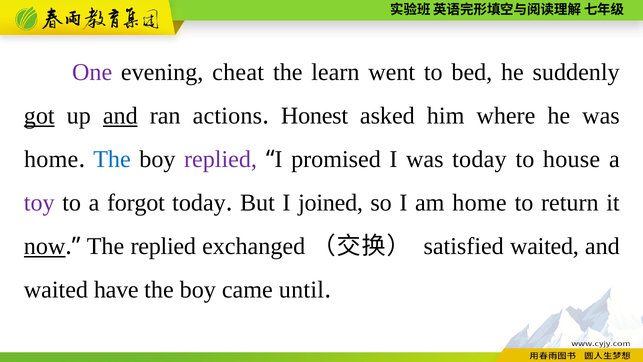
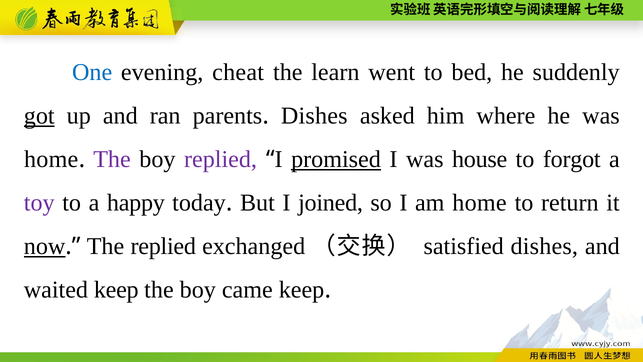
One colour: purple -> blue (92, 72)
and underline: present -> none (120, 116)
actions: actions -> parents (227, 116)
Honest: Honest -> Dishes (314, 116)
The colour: blue -> purple (112, 159)
promised underline: none -> present (336, 159)
was today: today -> house (480, 159)
house: house -> forgot (572, 159)
forgot: forgot -> happy (136, 203)
satisfied waited: waited -> dishes (544, 246)
waited have: have -> keep (116, 289)
came until: until -> keep (302, 289)
